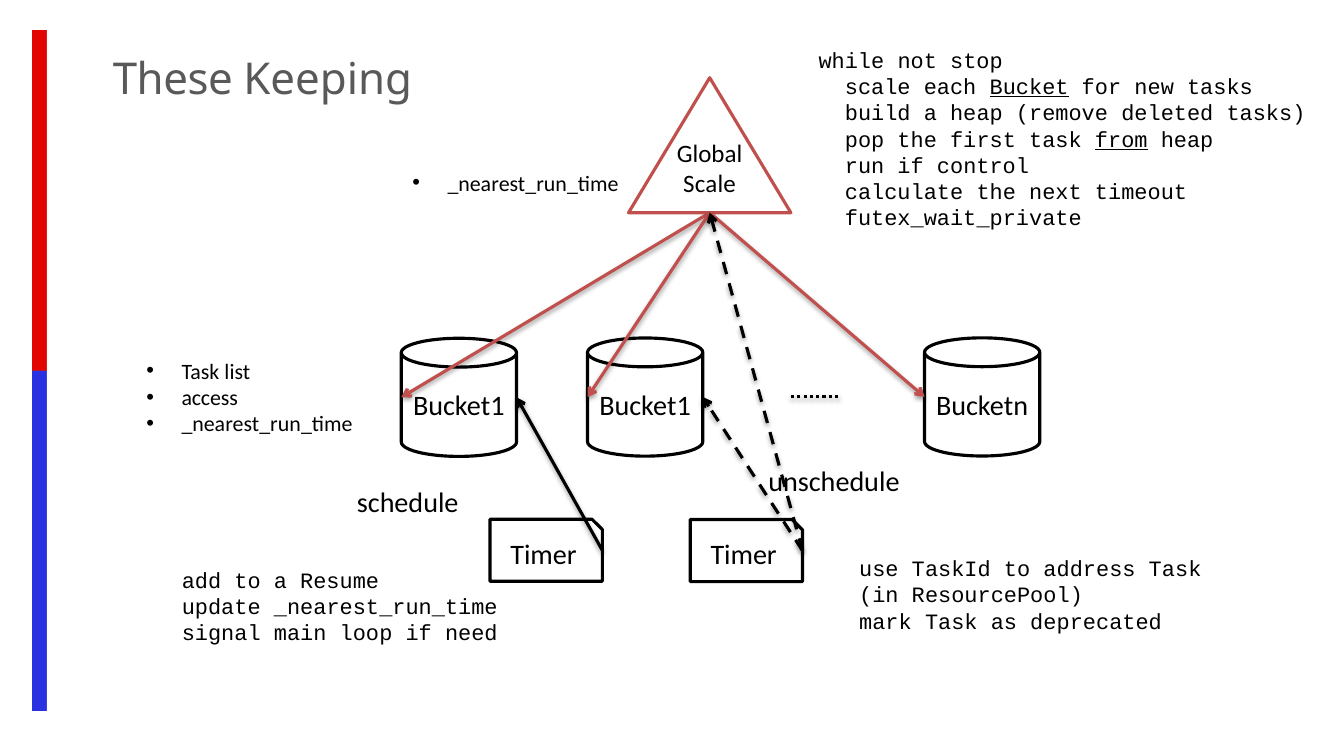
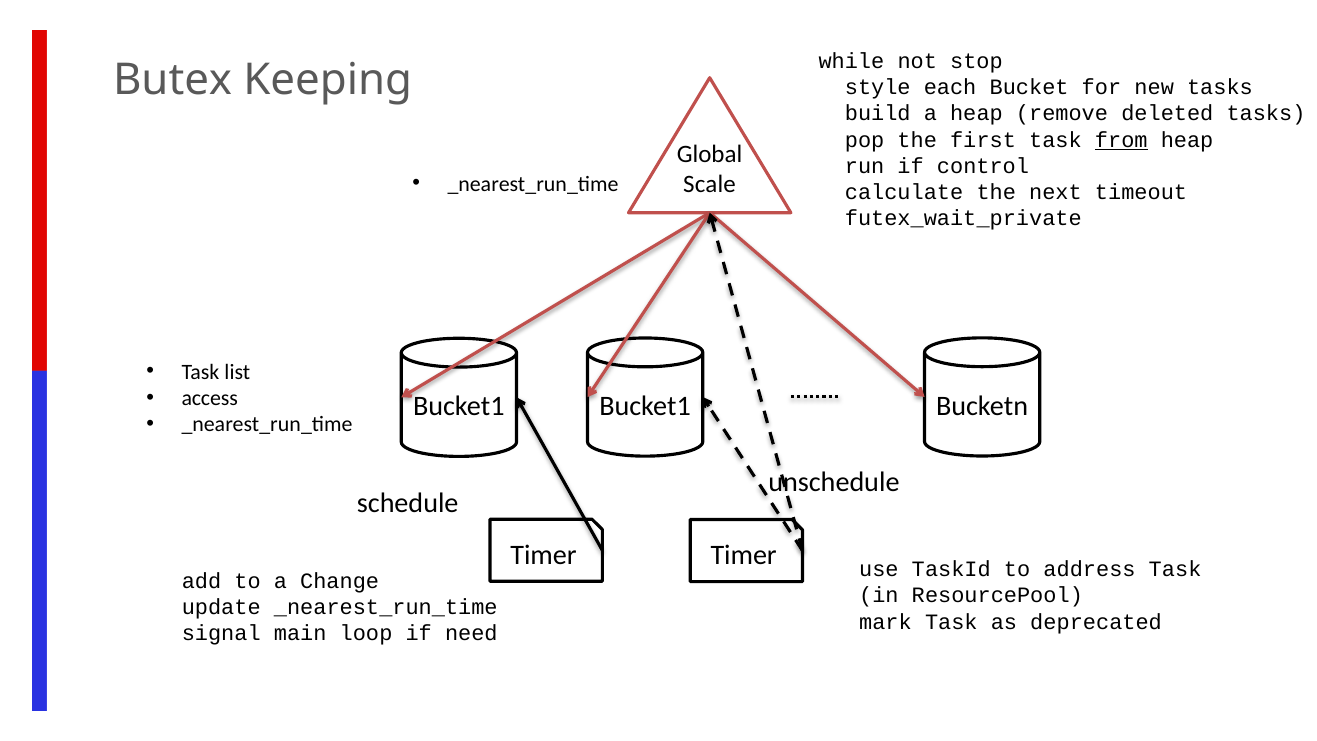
These: These -> Butex (173, 80)
scale: scale -> style (878, 87)
Bucket underline: present -> none (1029, 87)
Resume: Resume -> Change (340, 581)
